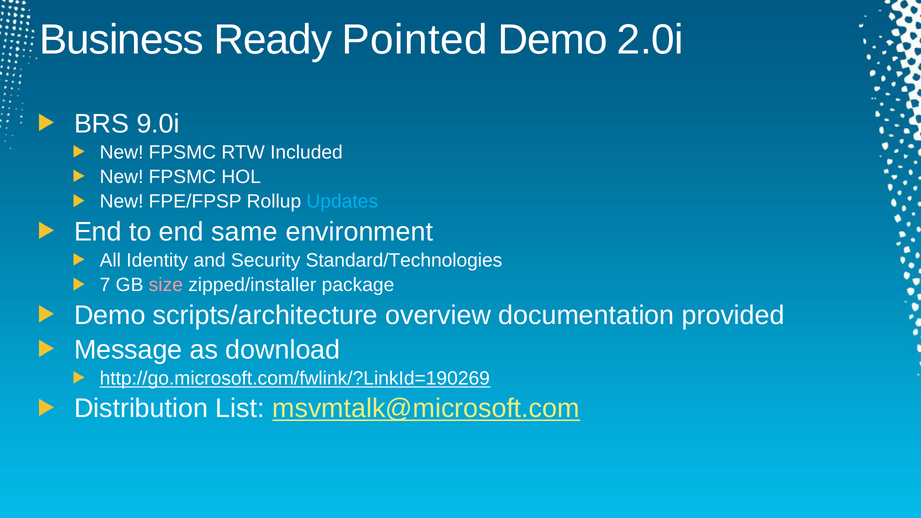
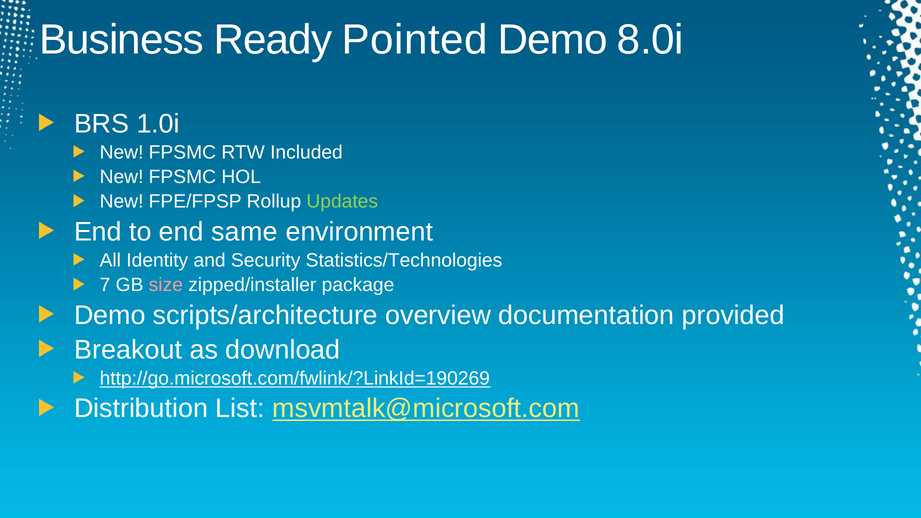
2.0i: 2.0i -> 8.0i (650, 40)
9.0i: 9.0i -> 1.0i (158, 124)
Updates colour: light blue -> light green (342, 202)
Standard/Technologies: Standard/Technologies -> Statistics/Technologies (404, 261)
Message: Message -> Breakout (128, 350)
